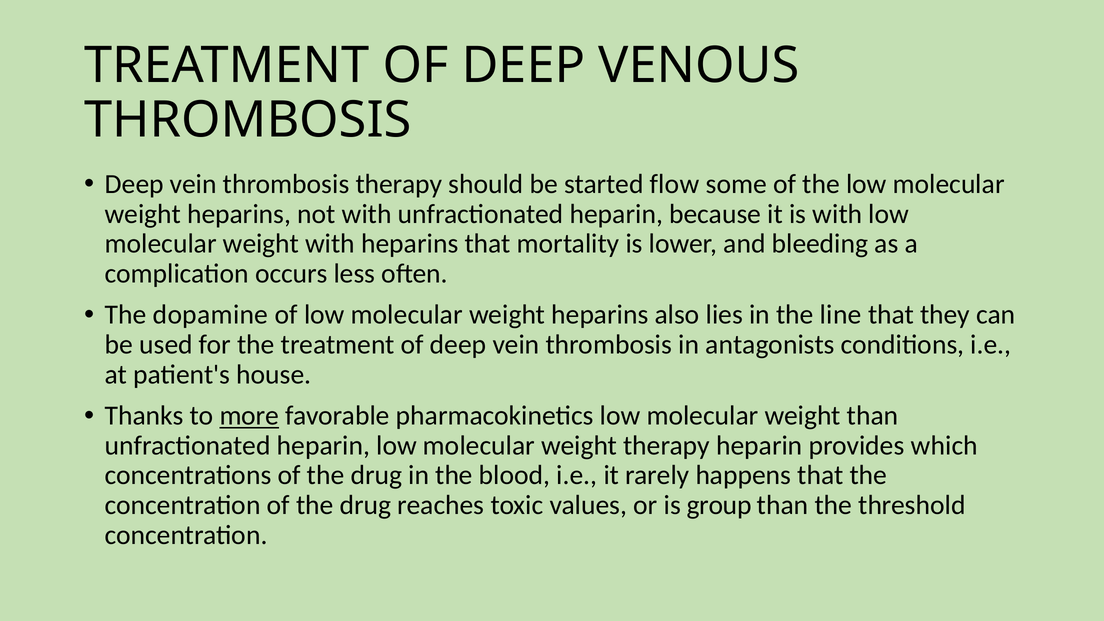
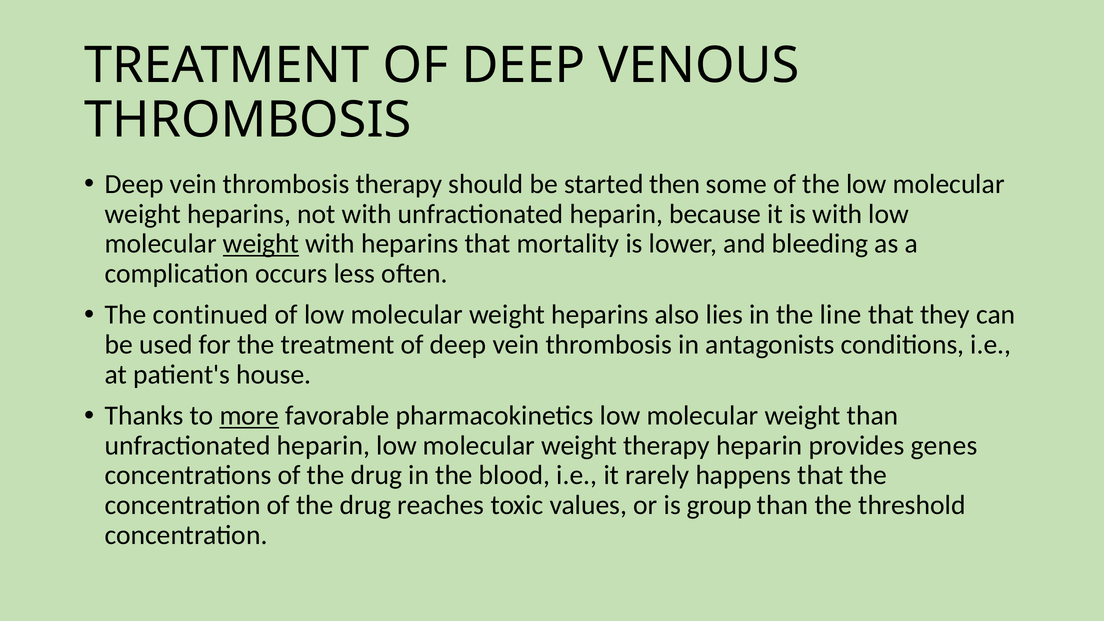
flow: flow -> then (675, 184)
weight underline: none -> present (261, 244)
dopamine: dopamine -> continued (211, 315)
which: which -> genes (944, 446)
